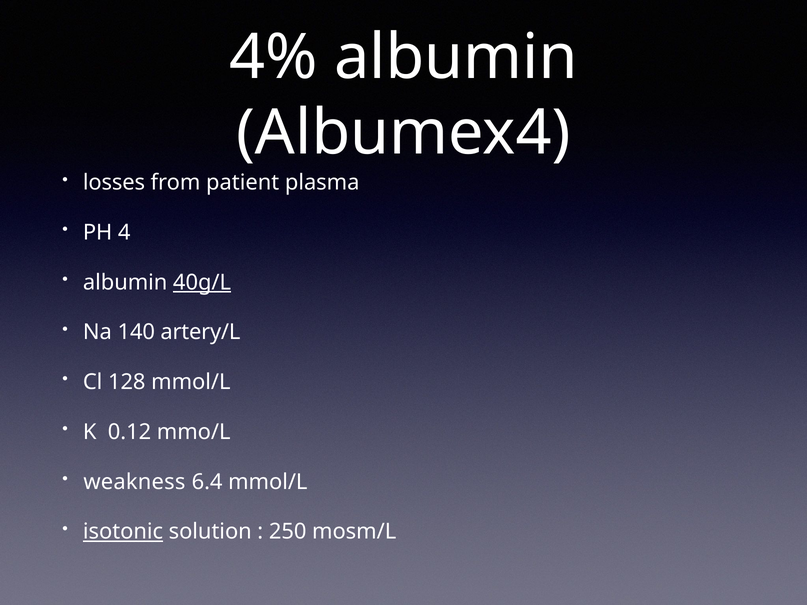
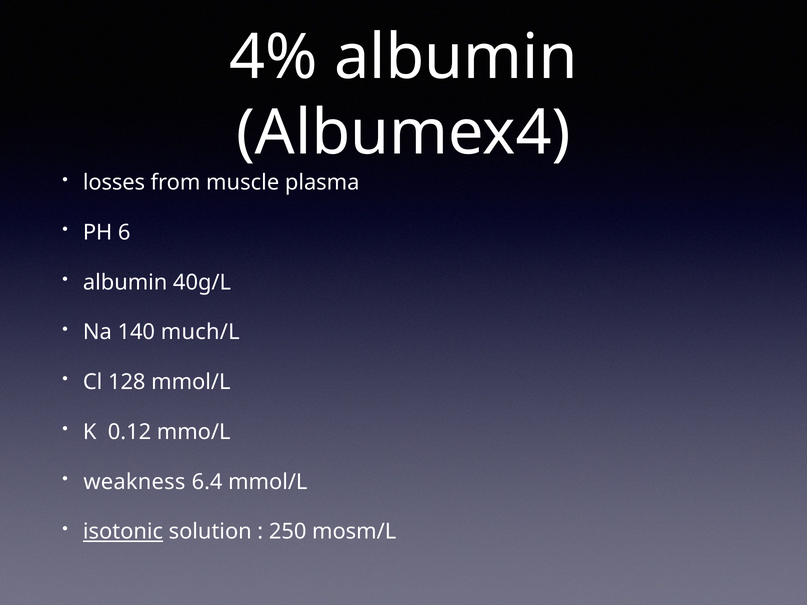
patient: patient -> muscle (243, 183)
4: 4 -> 6 (124, 233)
40g/L underline: present -> none (202, 283)
artery/L: artery/L -> much/L (200, 332)
